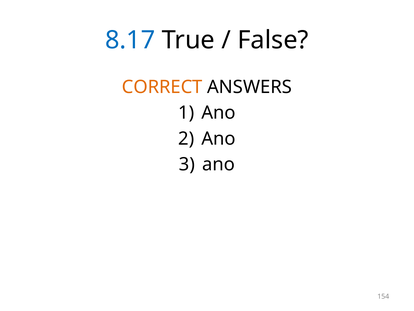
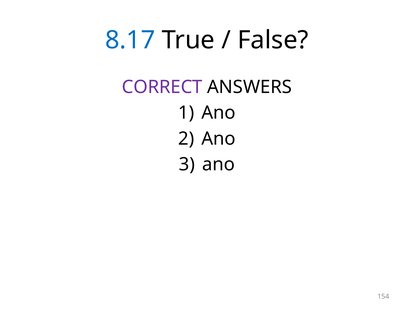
CORRECT colour: orange -> purple (162, 87)
